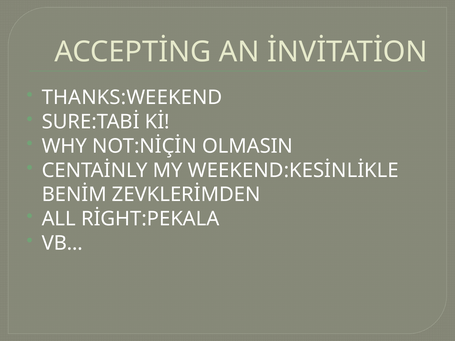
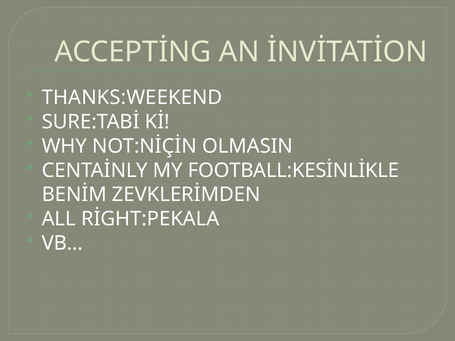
WEEKEND:KESİNLİKLE: WEEKEND:KESİNLİKLE -> FOOTBALL:KESİNLİKLE (294, 171)
